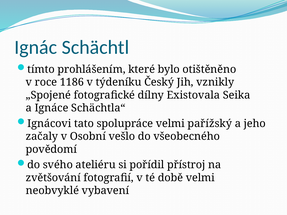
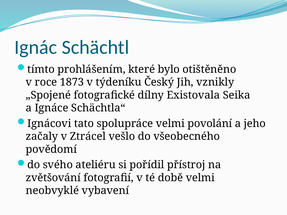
1186: 1186 -> 1873 (72, 82)
pařížský: pařížský -> povolání (210, 124)
Osobní: Osobní -> Ztrácel (88, 137)
